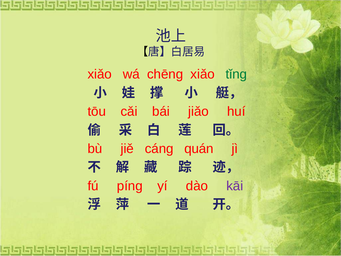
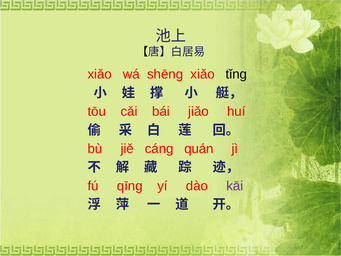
chēng: chēng -> shēng (165, 74)
tǐnɡ colour: green -> black (236, 74)
píng: píng -> qīng (130, 186)
